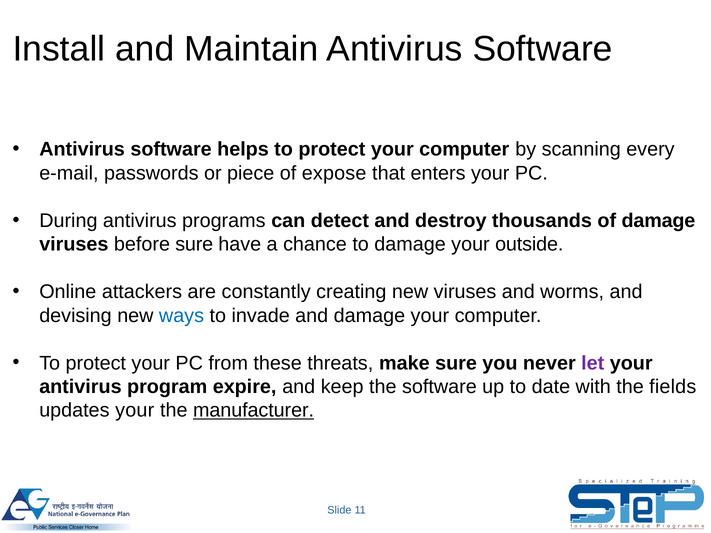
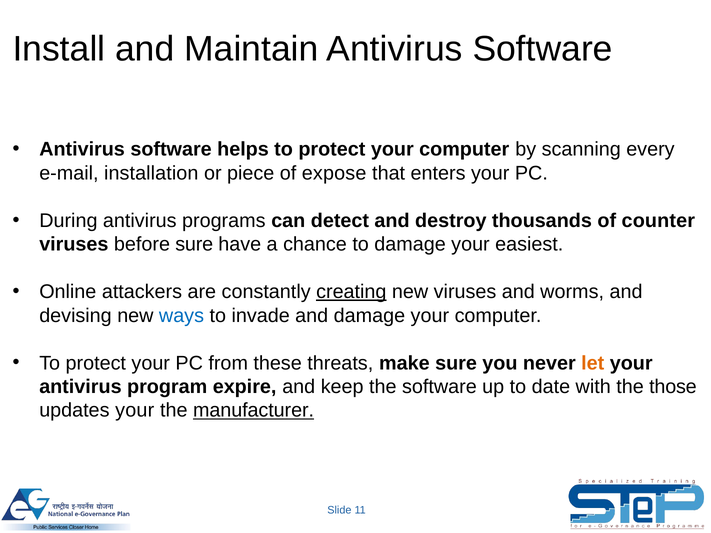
passwords: passwords -> installation (151, 173)
of damage: damage -> counter (658, 221)
outside: outside -> easiest (529, 244)
creating underline: none -> present (351, 292)
let colour: purple -> orange (593, 363)
fields: fields -> those (673, 387)
